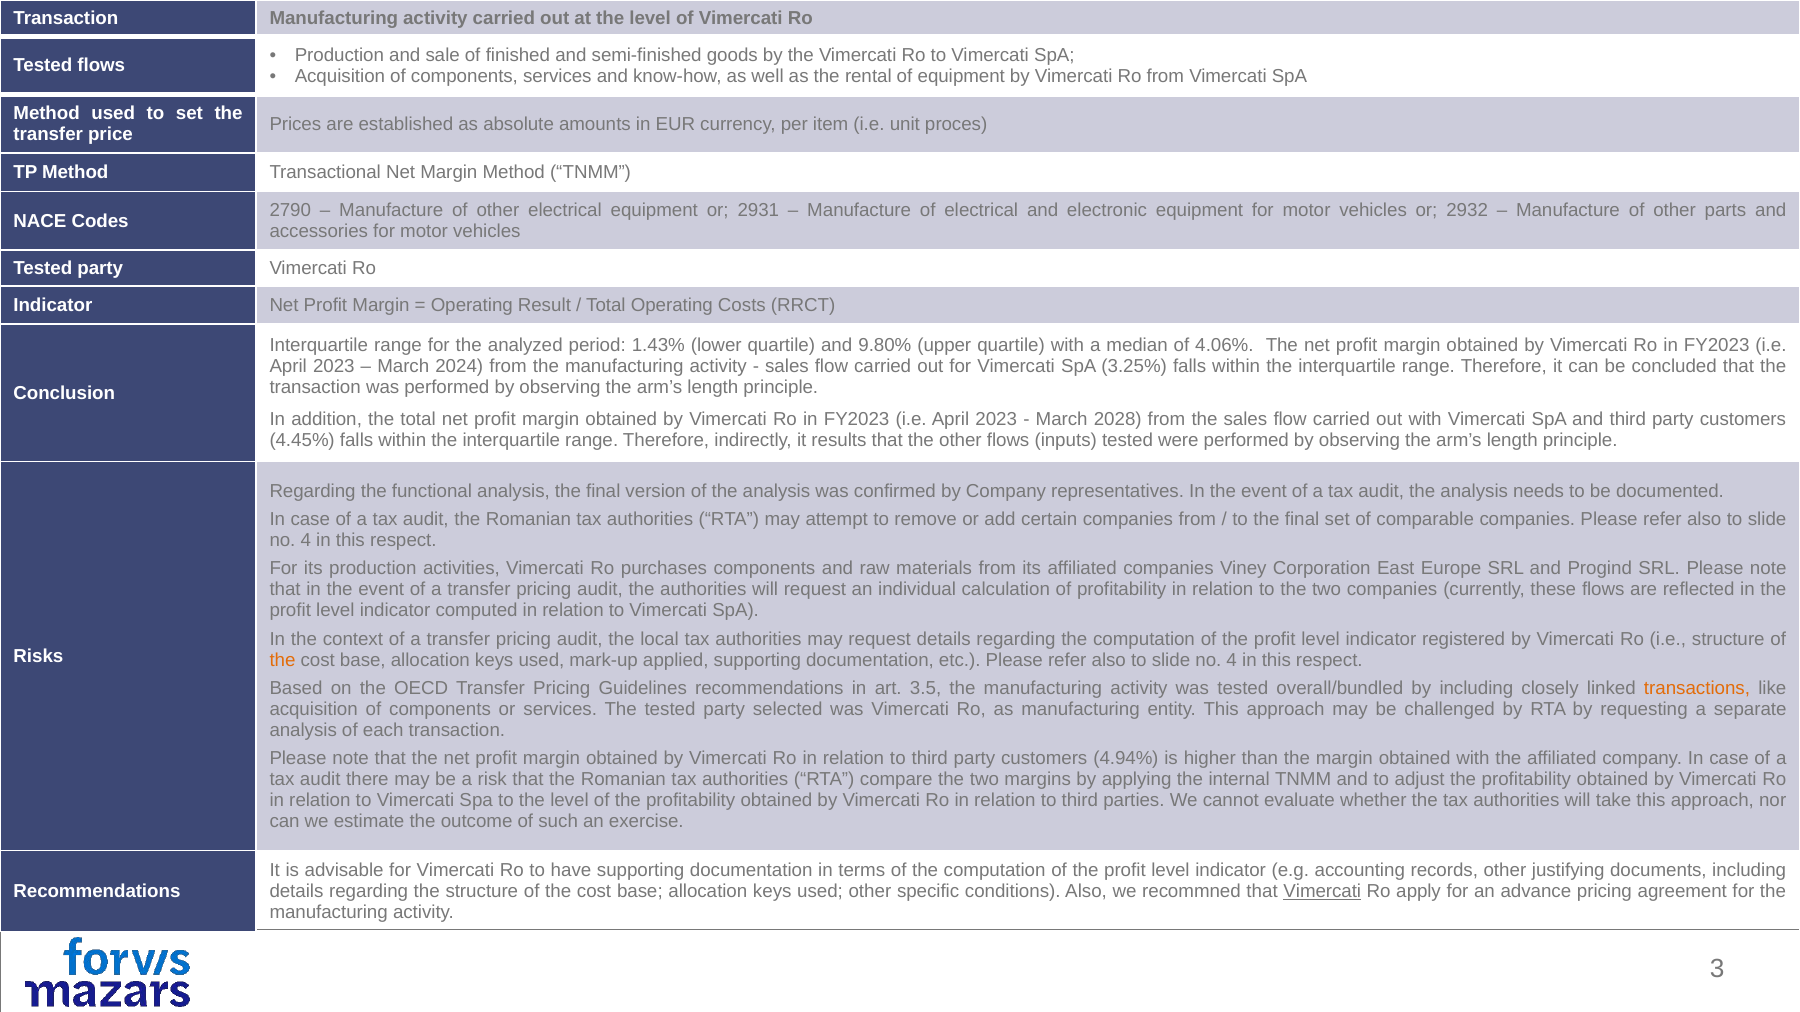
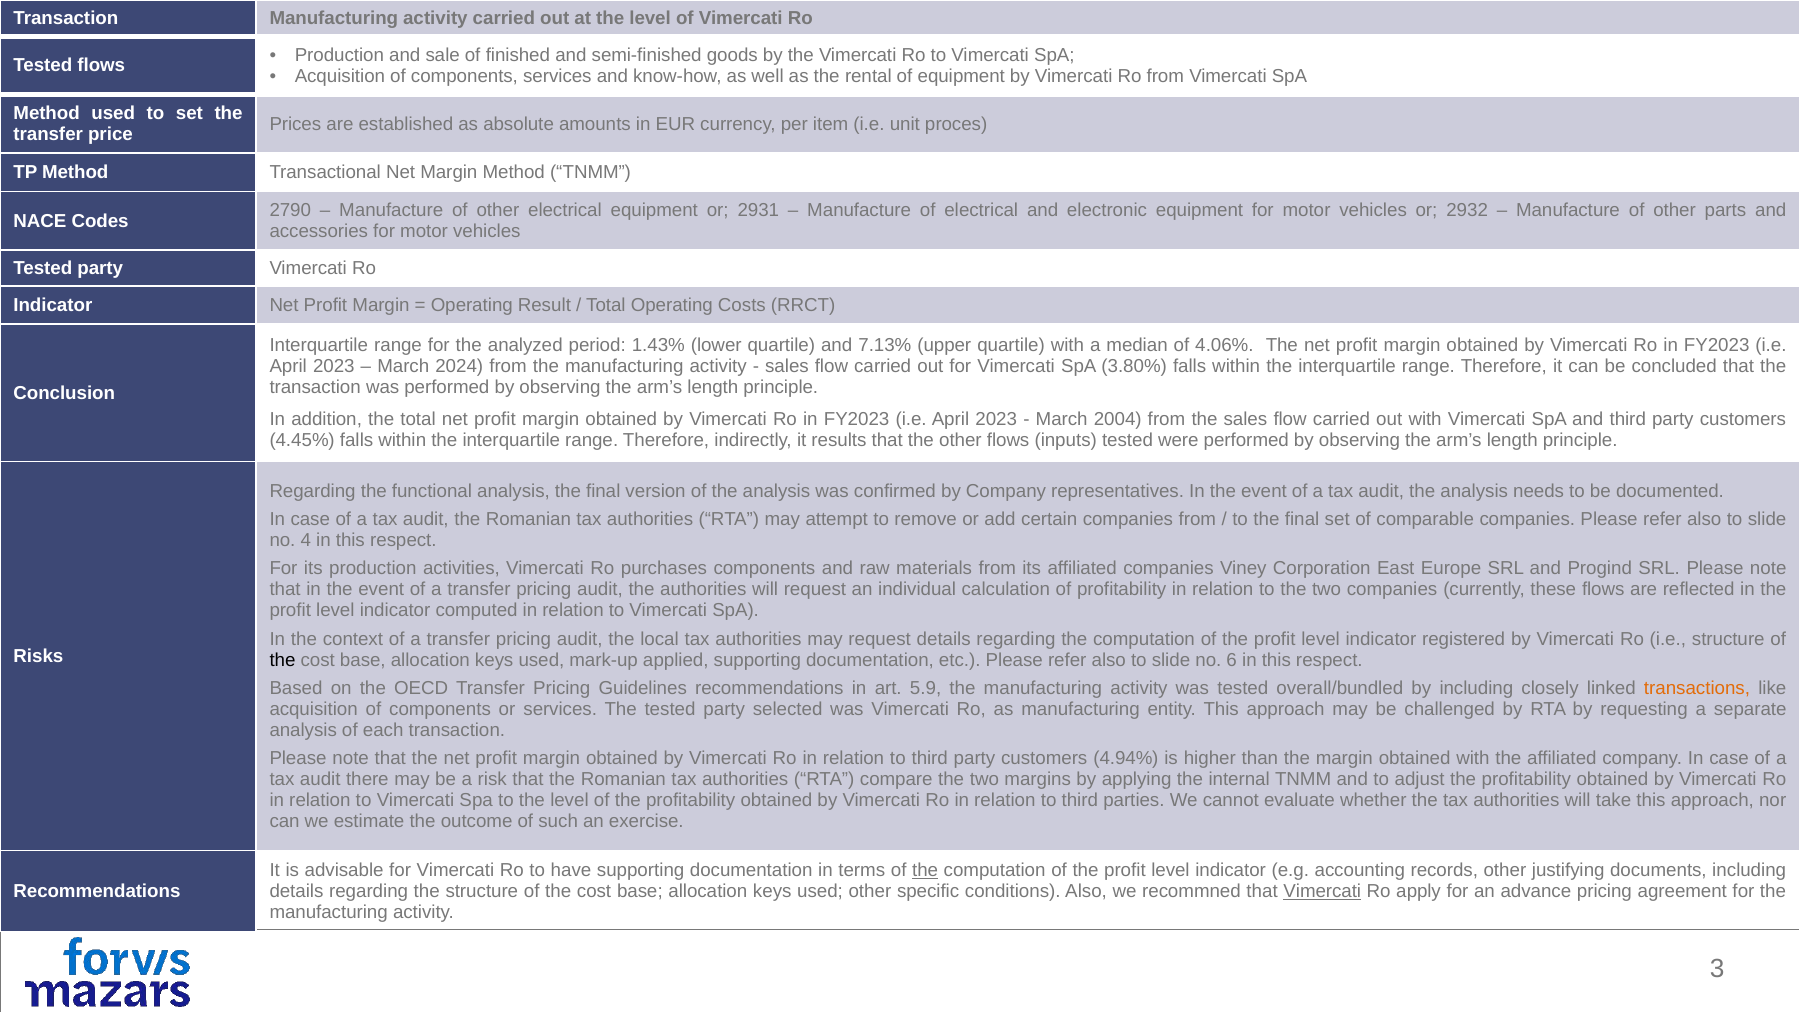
9.80%: 9.80% -> 7.13% (885, 346)
3.25%: 3.25% -> 3.80% (1134, 367)
2028: 2028 -> 2004 (1118, 420)
the colour: orange -> black (283, 660)
4: 4 -> 6 (1232, 660)
3.5: 3.5 -> 5.9 (926, 689)
the underline: none -> present (925, 871)
